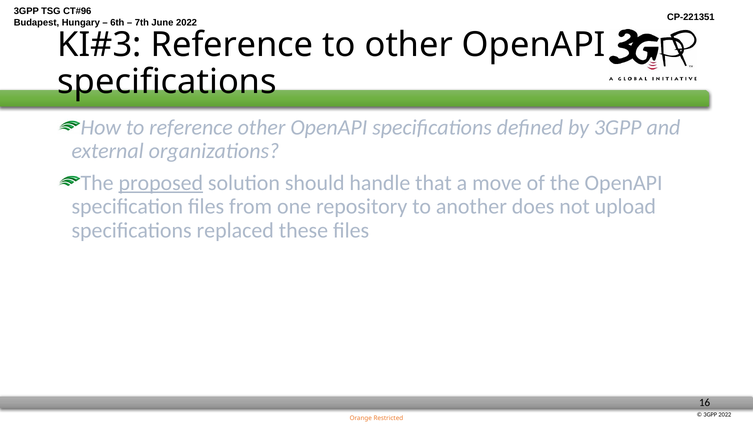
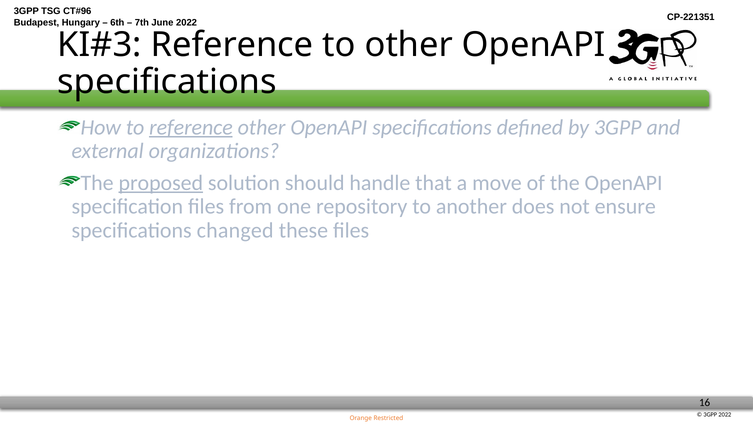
reference underline: none -> present (191, 127)
upload: upload -> ensure (625, 206)
replaced: replaced -> changed (235, 230)
